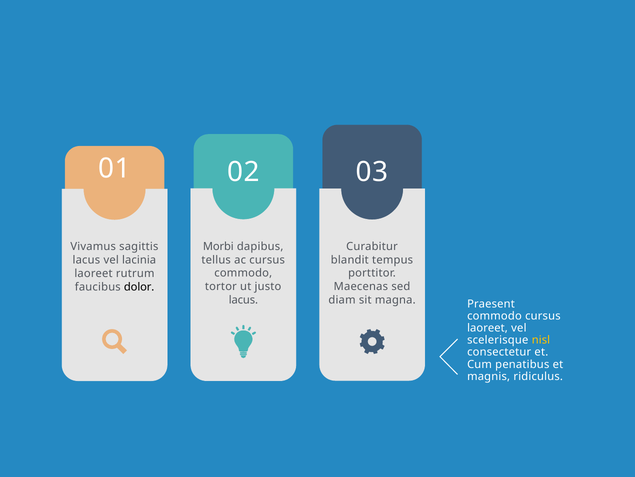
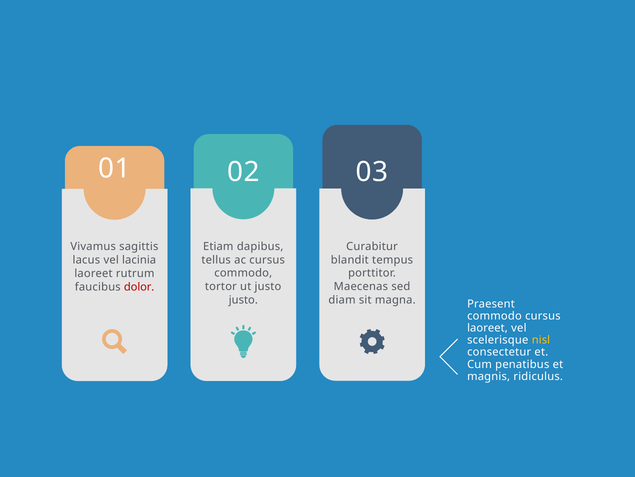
Morbi: Morbi -> Etiam (218, 246)
dolor colour: black -> red (139, 286)
lacus: lacus -> justo (243, 300)
